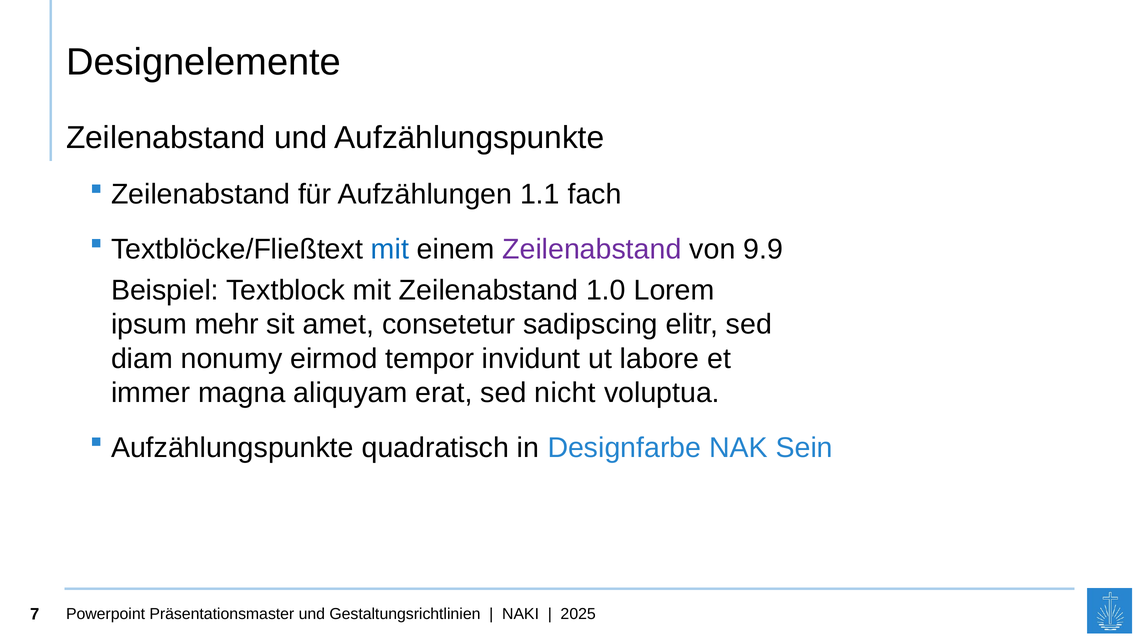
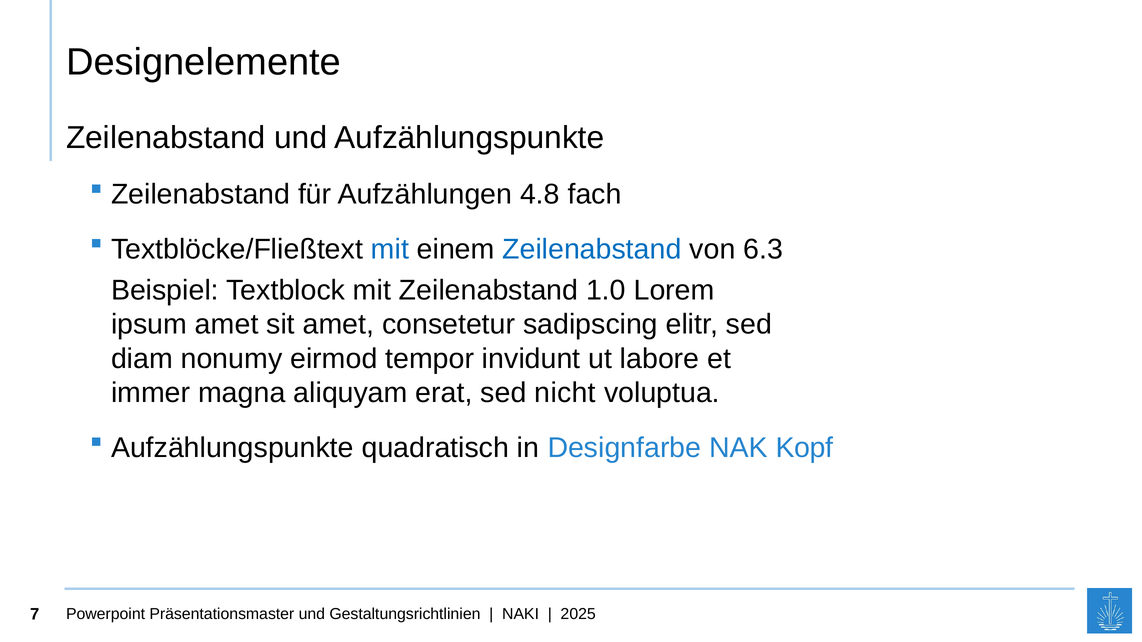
1.1: 1.1 -> 4.8 (540, 195)
Zeilenabstand colour: purple -> blue (592, 249)
9.9: 9.9 -> 6.3 (763, 249)
ipsum mehr: mehr -> amet (227, 325)
Sein: Sein -> Kopf (804, 448)
